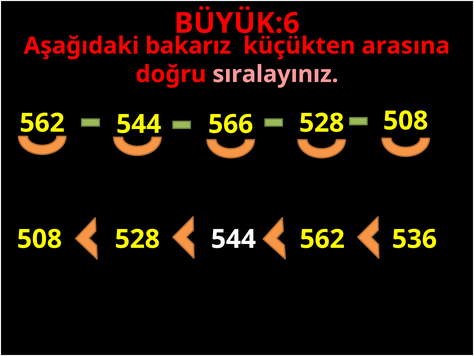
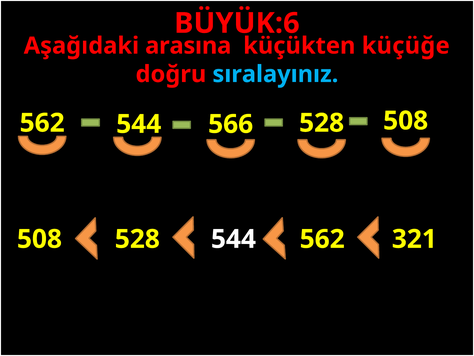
bakarız: bakarız -> arasına (188, 46)
arasına: arasına -> küçüğe (406, 46)
sıralayınız colour: pink -> light blue (275, 74)
536: 536 -> 321 (414, 239)
